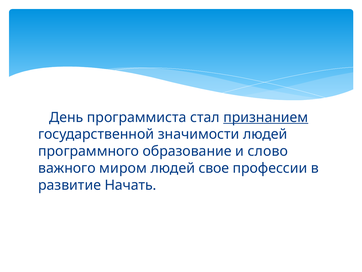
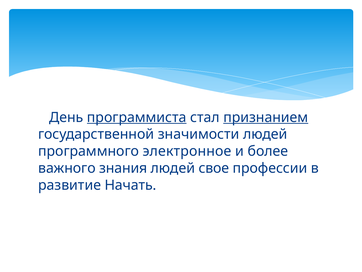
программиста underline: none -> present (137, 117)
образование: образование -> электронное (187, 151)
слово: слово -> более (268, 151)
миром: миром -> знания (123, 168)
